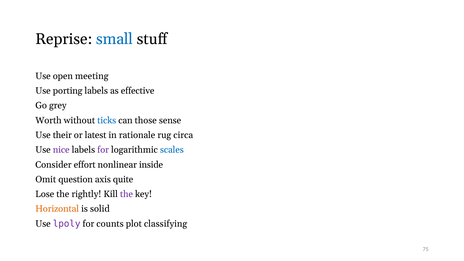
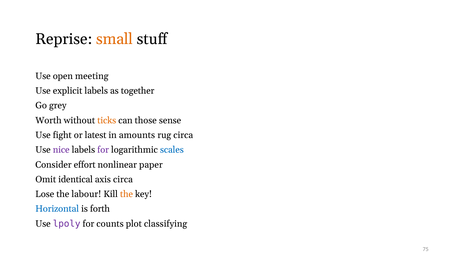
small colour: blue -> orange (115, 39)
porting: porting -> explicit (68, 91)
effective: effective -> together (138, 91)
ticks colour: blue -> orange (107, 120)
their: their -> fight (62, 135)
rationale: rationale -> amounts (137, 135)
inside: inside -> paper (151, 165)
question: question -> identical (76, 179)
axis quite: quite -> circa (123, 179)
rightly: rightly -> labour (86, 194)
the colour: purple -> orange (126, 194)
Horizontal colour: orange -> blue (57, 209)
solid: solid -> forth (100, 209)
